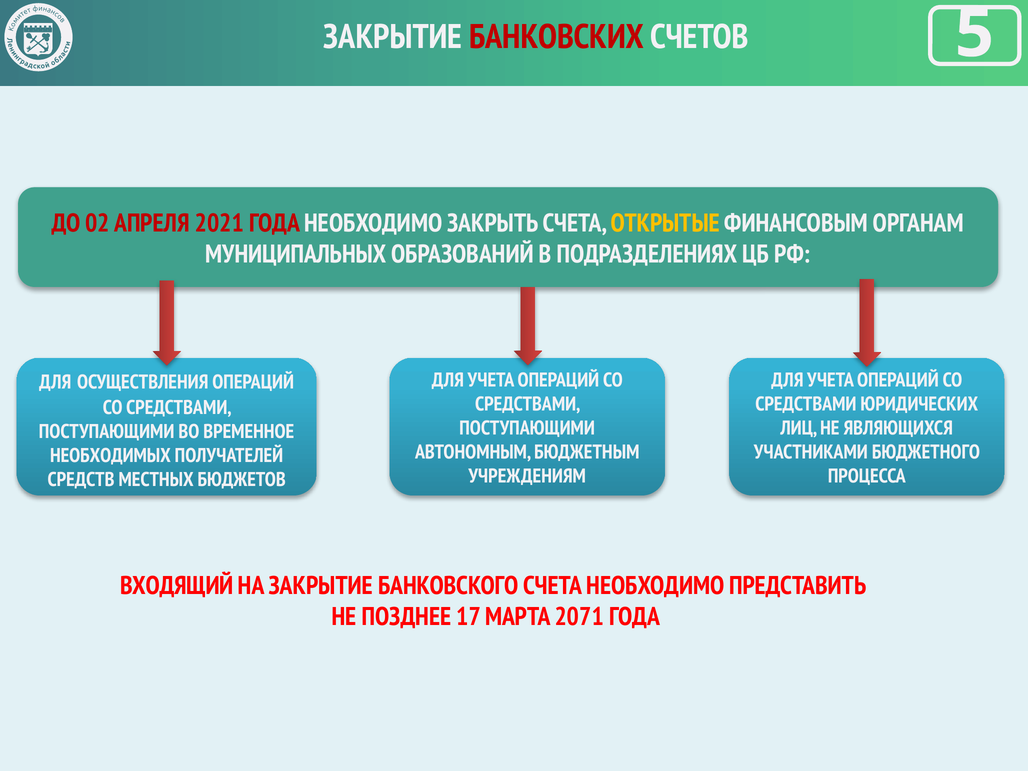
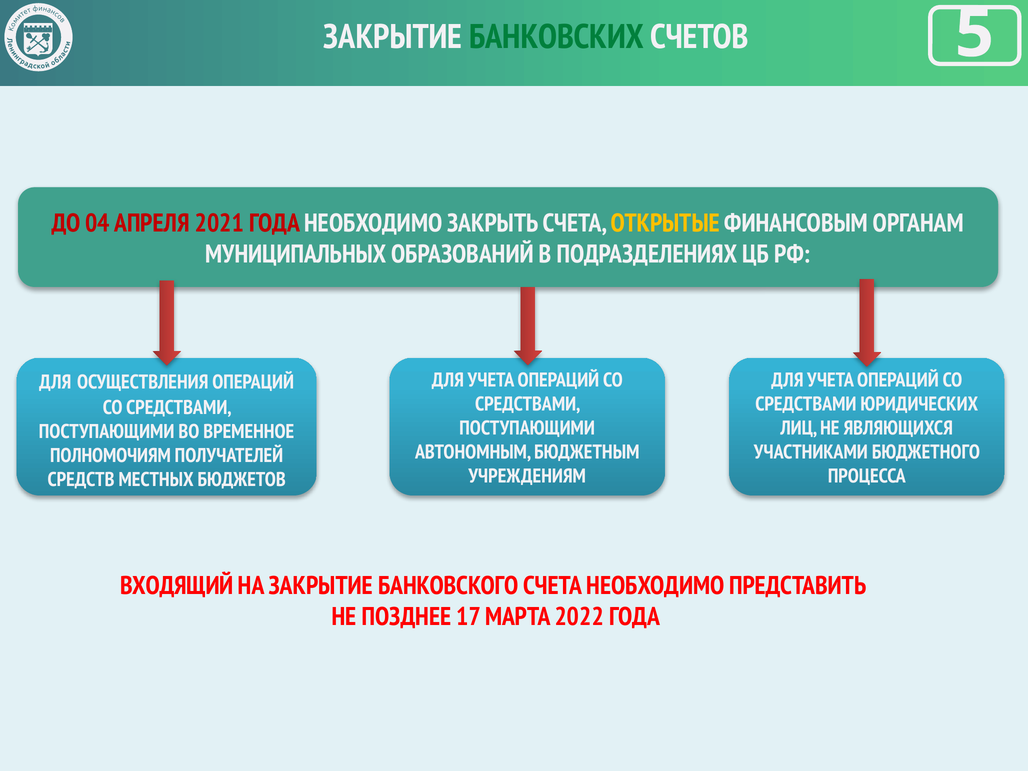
БАНКОВСКИХ colour: red -> green (557, 37)
02: 02 -> 04 (97, 223)
НЕОБХОДИМЫХ: НЕОБХОДИМЫХ -> ПОЛНОМОЧИЯМ (110, 455)
2071: 2071 -> 2022 (579, 617)
